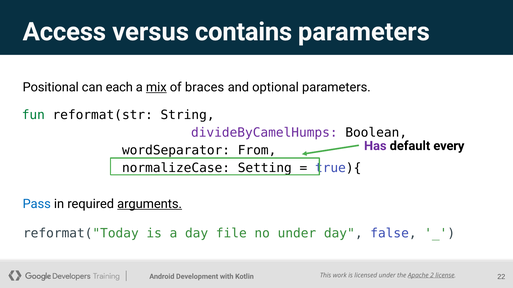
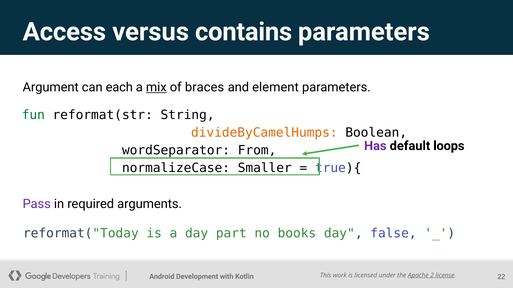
Positional: Positional -> Argument (51, 87)
optional: optional -> element (275, 87)
divideByCamelHumps colour: purple -> orange (264, 133)
every: every -> loops (449, 146)
Setting: Setting -> Smaller (265, 168)
Pass colour: blue -> purple (37, 204)
arguments underline: present -> none (150, 204)
file: file -> part (231, 234)
no under: under -> books (297, 234)
